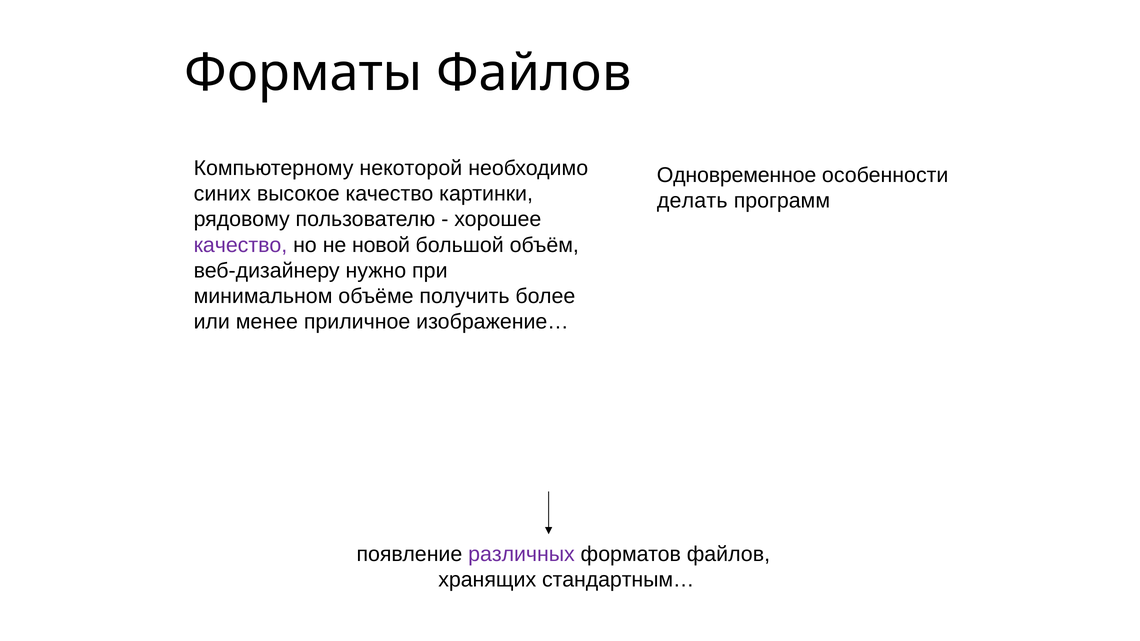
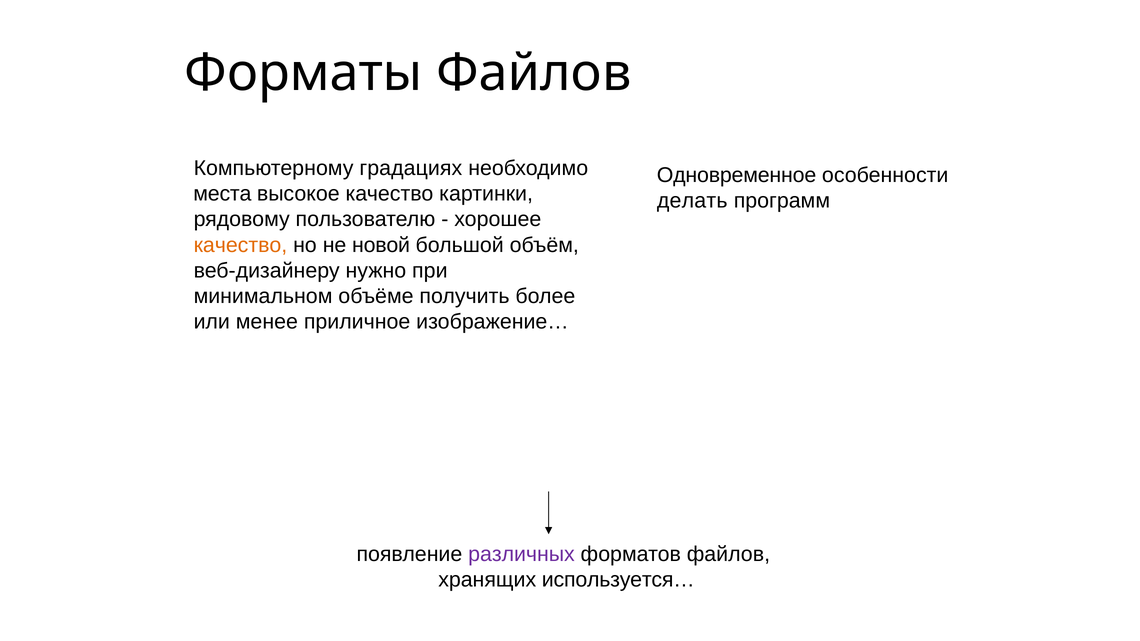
некоторой: некоторой -> градациях (411, 168)
синих: синих -> места (222, 194)
качество colour: purple -> orange (240, 245)
стандартным…: стандартным… -> используется… (618, 580)
